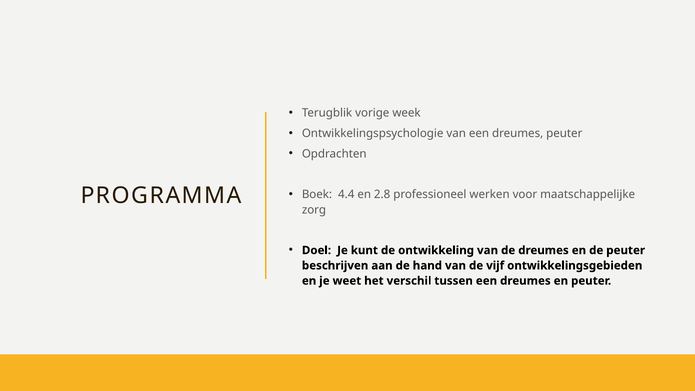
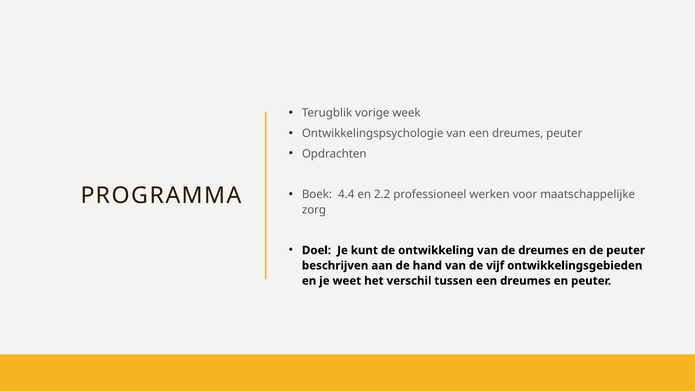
2.8: 2.8 -> 2.2 (382, 194)
